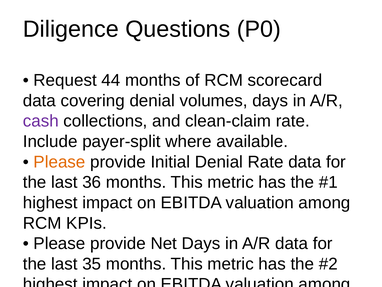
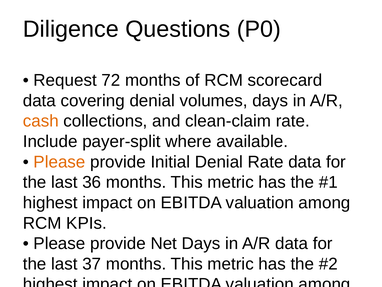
44: 44 -> 72 (111, 80)
cash colour: purple -> orange (41, 121)
35: 35 -> 37 (92, 264)
